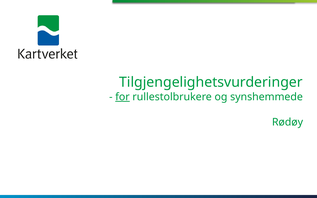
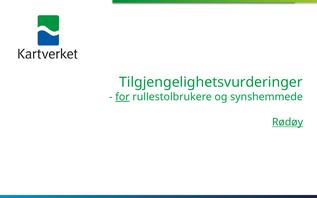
Rødøy underline: none -> present (287, 122)
